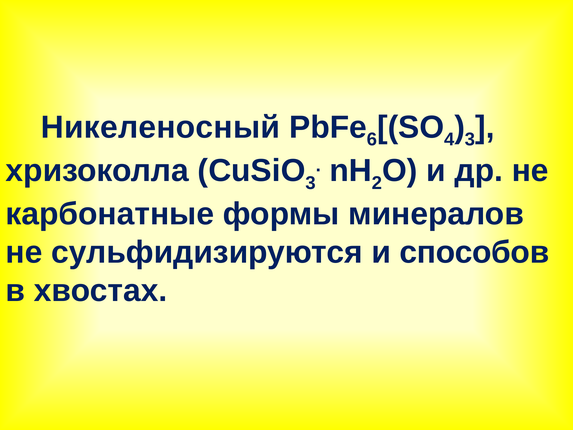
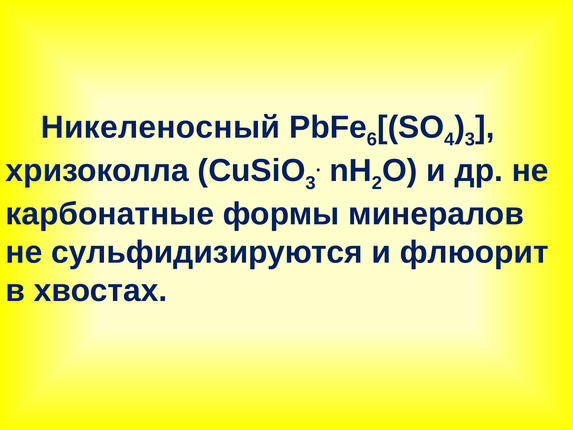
способов: способов -> флюорит (474, 252)
